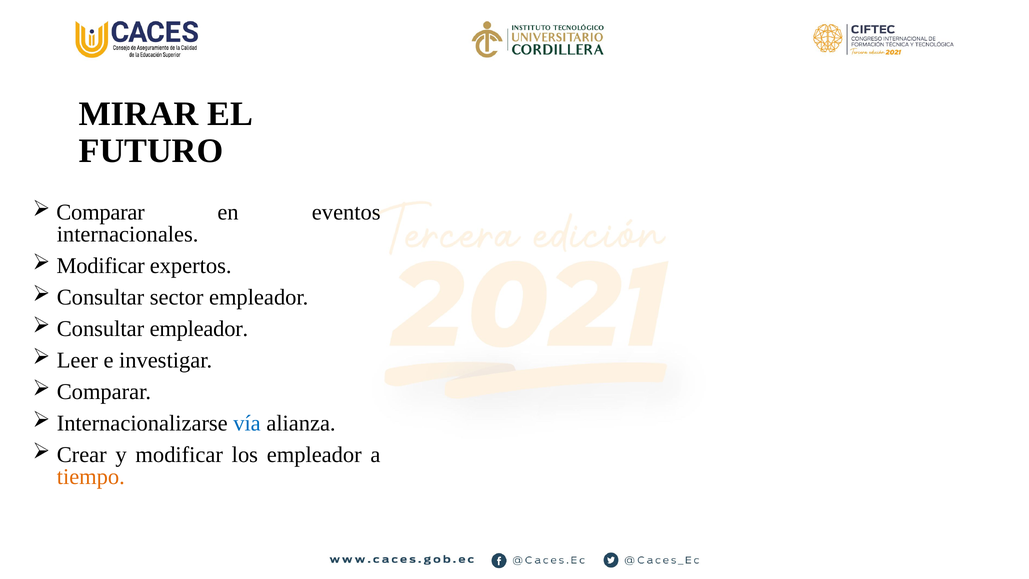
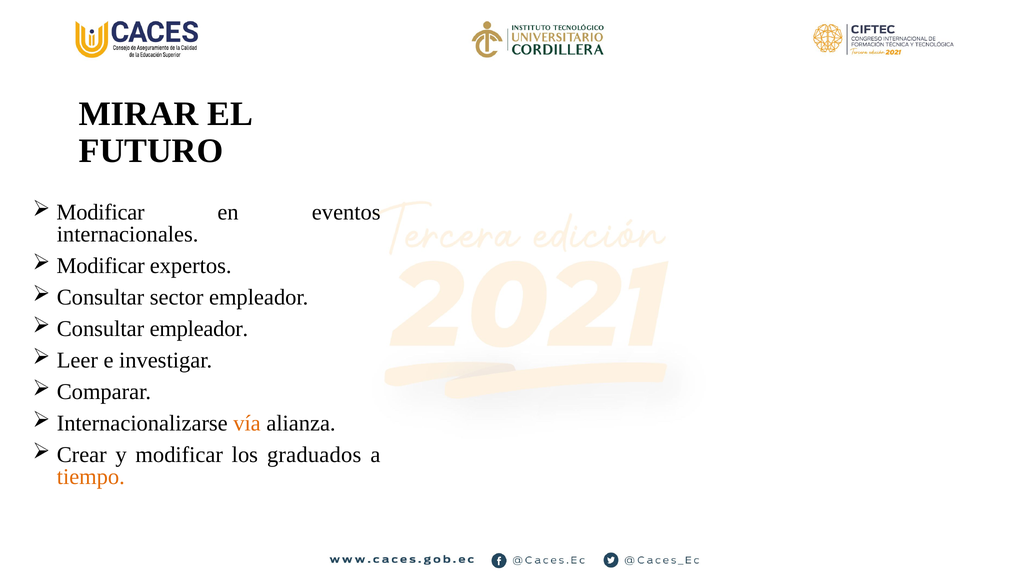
Comparar: Comparar -> Modificar (101, 212)
vía colour: blue -> orange (247, 423)
los empleador: empleador -> graduados (314, 455)
